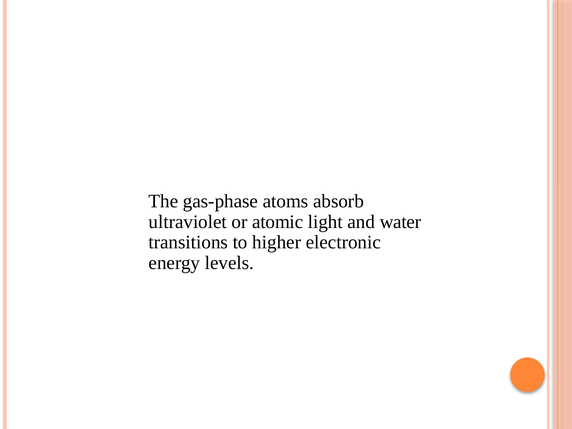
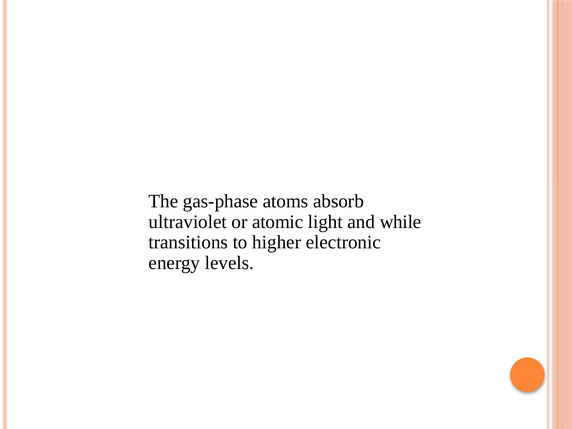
water: water -> while (400, 222)
